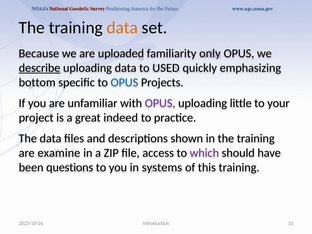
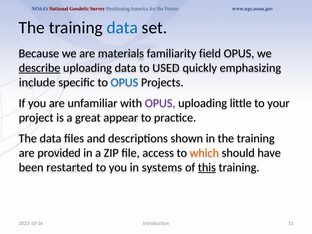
data colour: orange -> blue (122, 28)
uploaded: uploaded -> materials (121, 53)
only: only -> field (210, 53)
bottom: bottom -> include (37, 82)
indeed: indeed -> appear (121, 118)
examine: examine -> provided (59, 153)
which colour: purple -> orange (204, 153)
questions: questions -> restarted (70, 167)
this underline: none -> present (207, 167)
